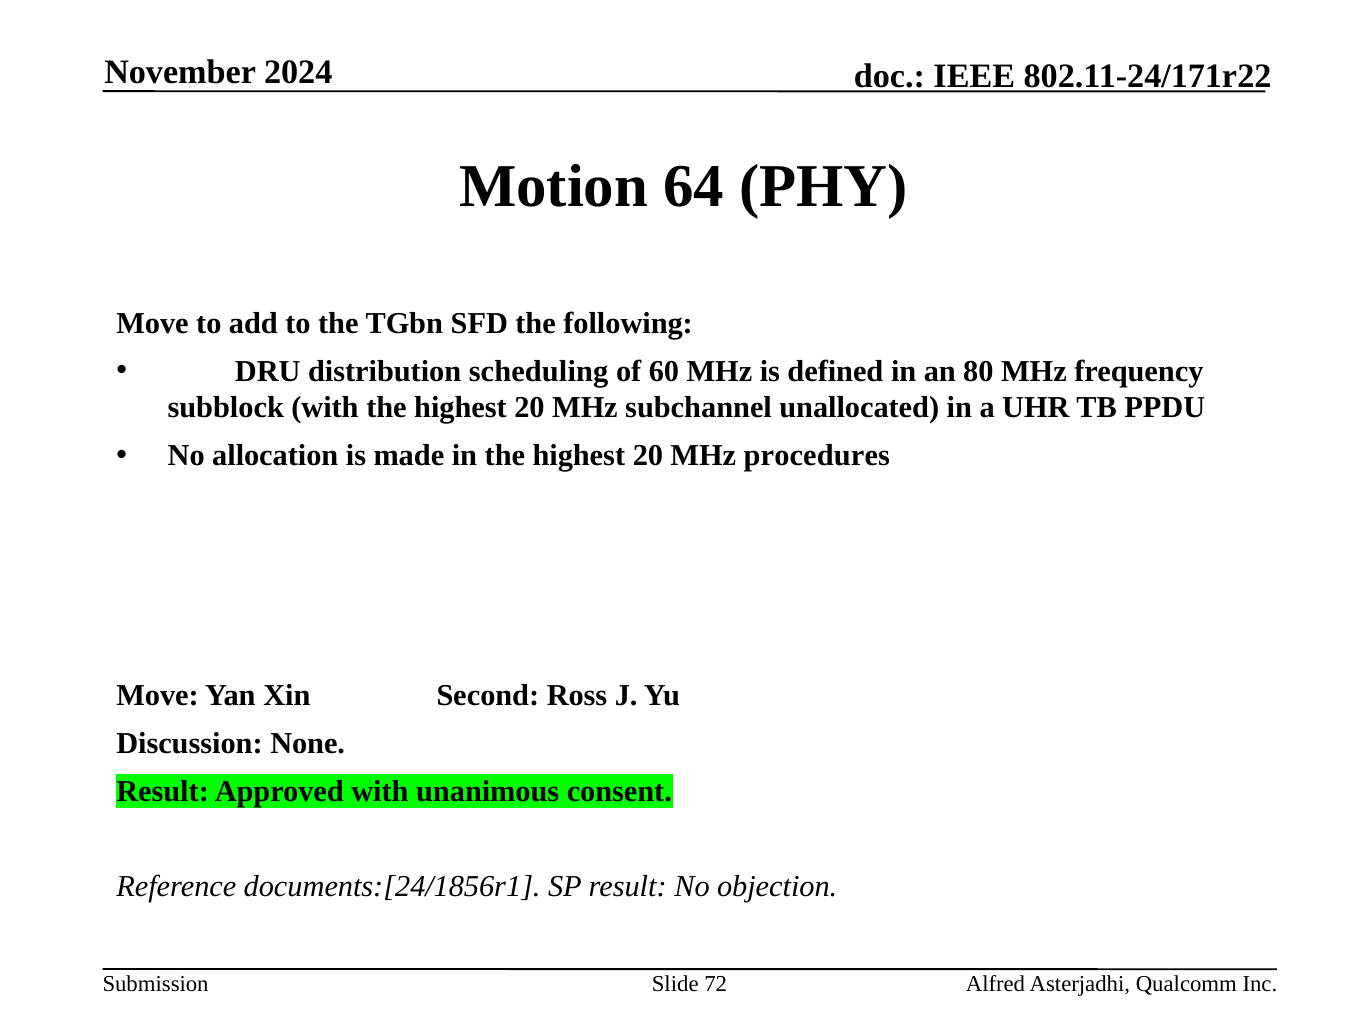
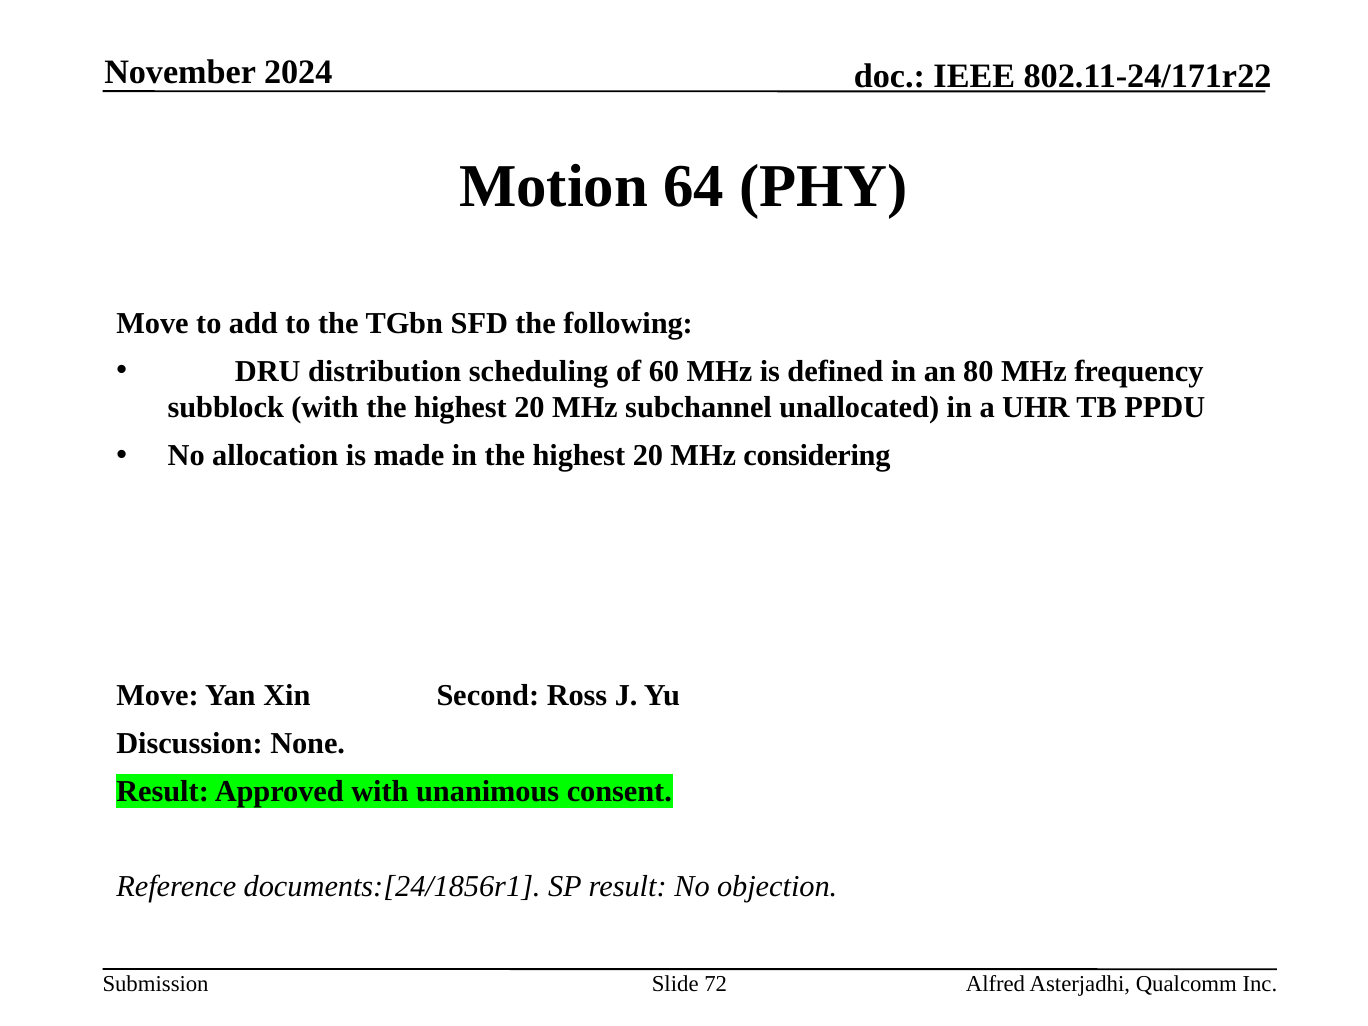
procedures: procedures -> considering (817, 456)
